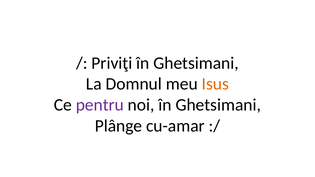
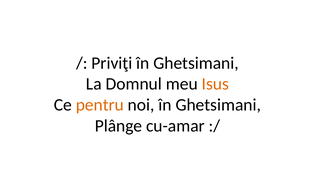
pentru colour: purple -> orange (100, 105)
